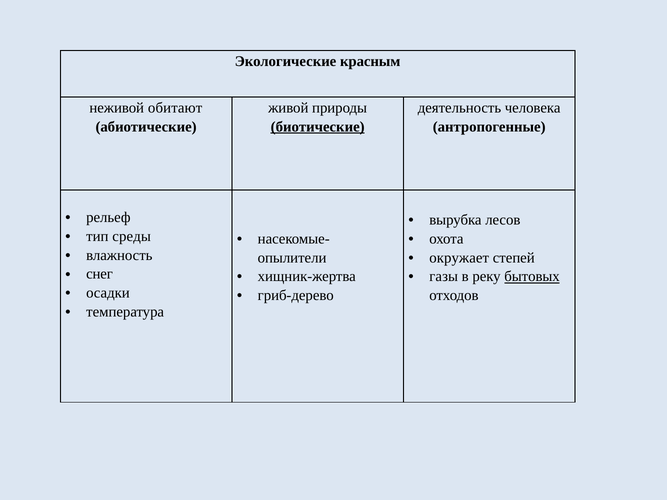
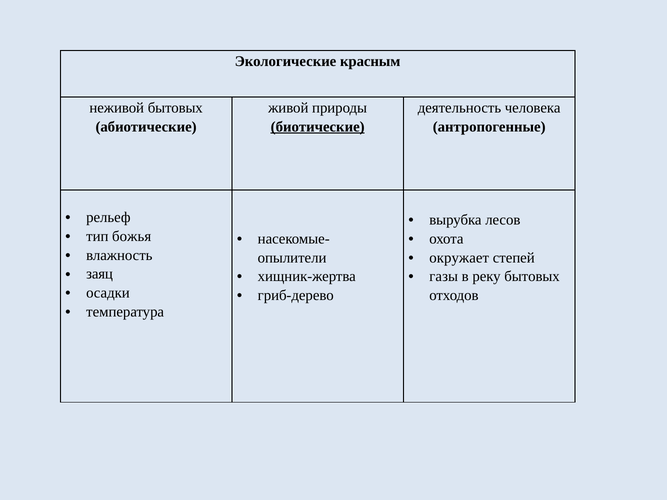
неживой обитают: обитают -> бытовых (175, 108)
среды: среды -> божья (132, 236)
снег: снег -> заяц (100, 274)
бытовых underline: present -> none (532, 277)
